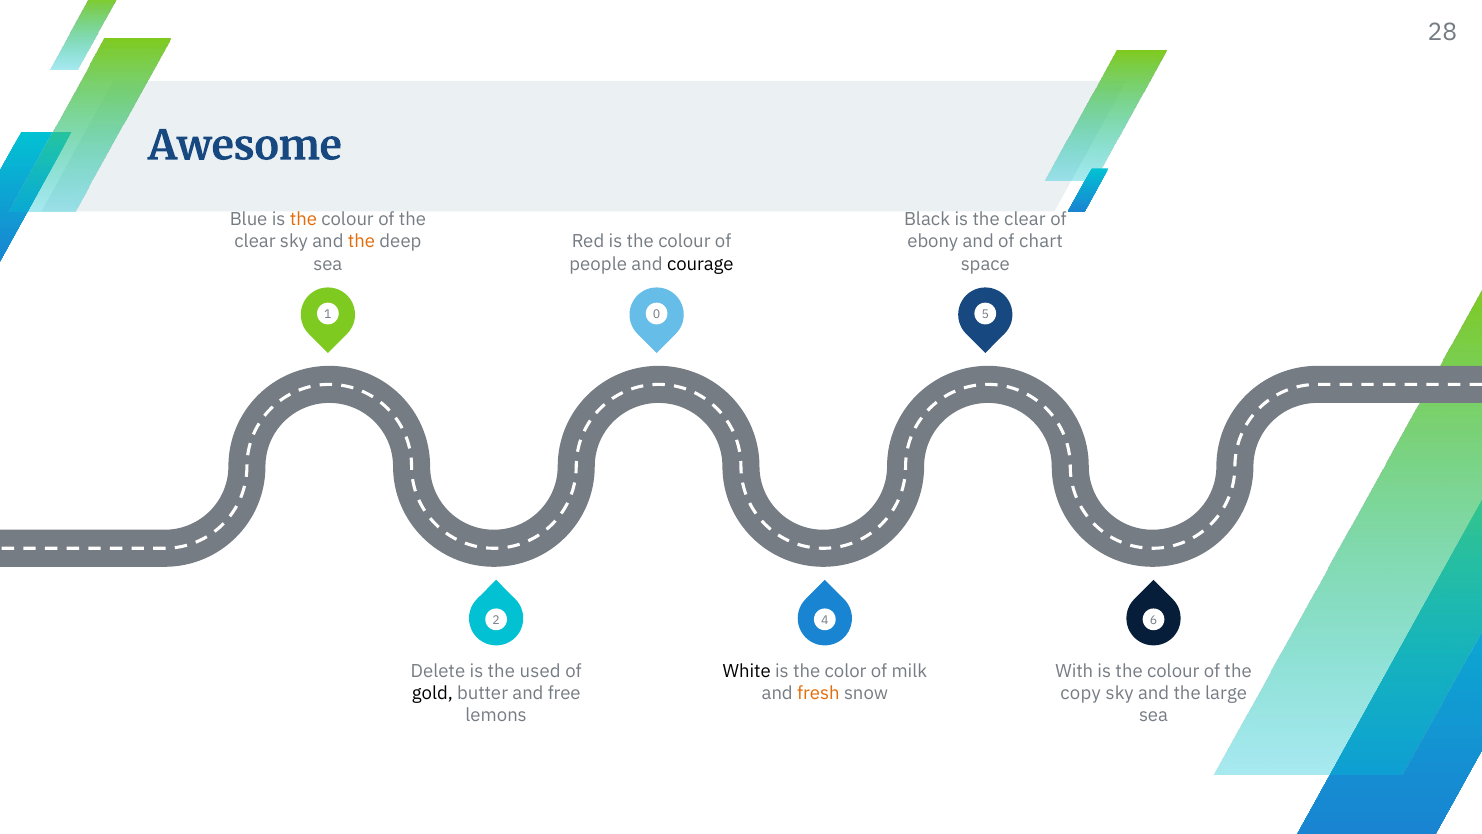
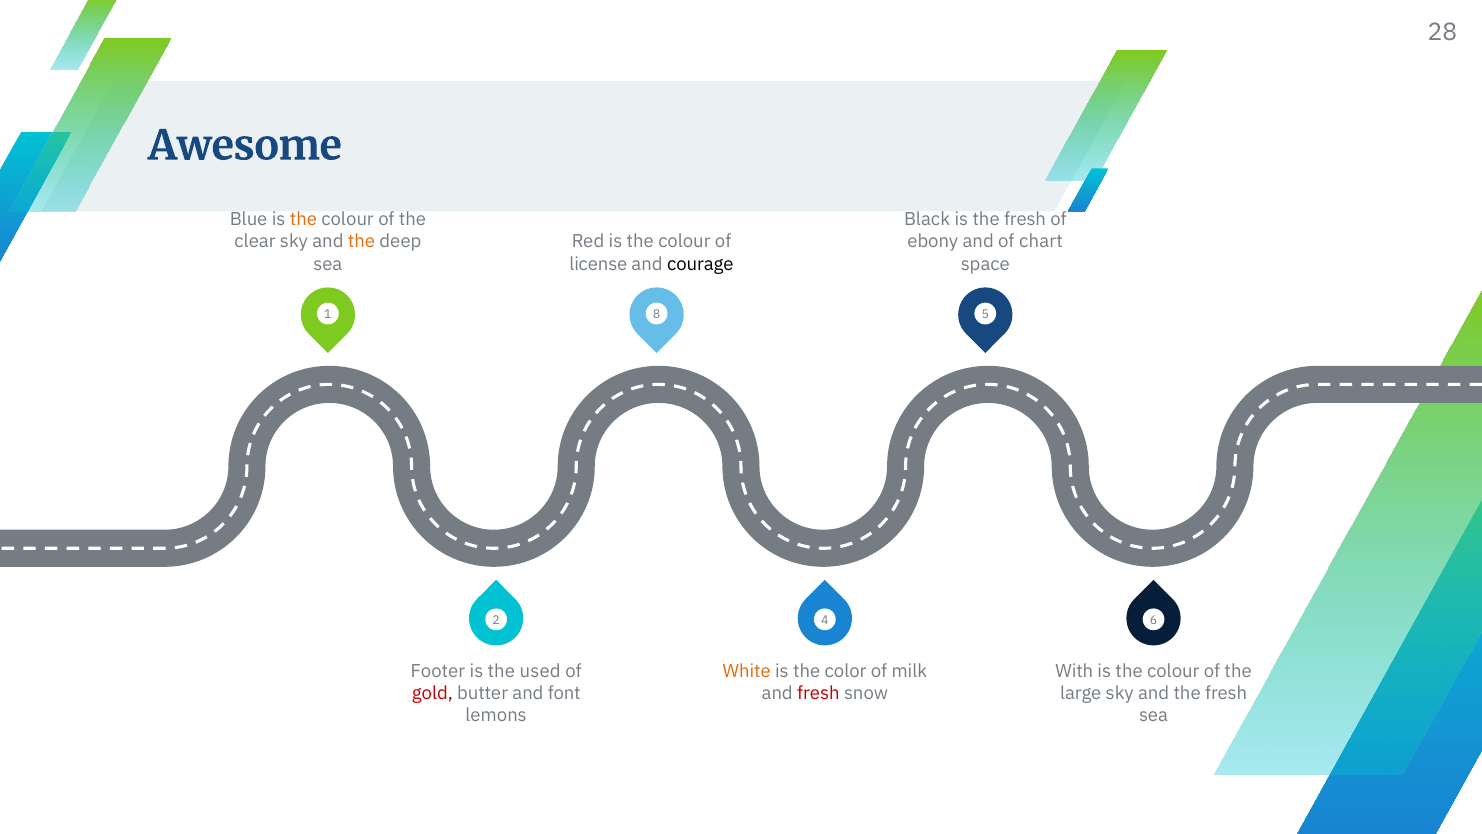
is the clear: clear -> fresh (1025, 219)
people: people -> license (598, 264)
0: 0 -> 8 (657, 314)
Delete: Delete -> Footer (438, 671)
White colour: black -> orange (747, 671)
gold colour: black -> red (432, 693)
free: free -> font (564, 693)
fresh colour: orange -> red (818, 693)
copy: copy -> large (1081, 693)
and the large: large -> fresh (1226, 693)
